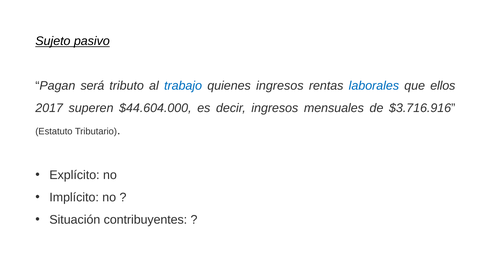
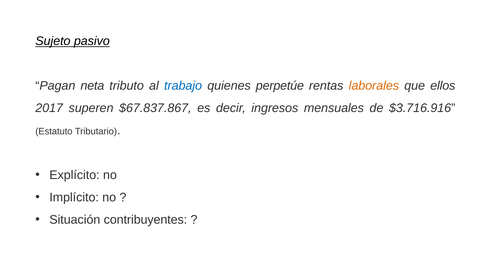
será: será -> neta (92, 86)
quienes ingresos: ingresos -> perpetúe (280, 86)
laborales colour: blue -> orange (374, 86)
$44.604.000: $44.604.000 -> $67.837.867 (155, 108)
